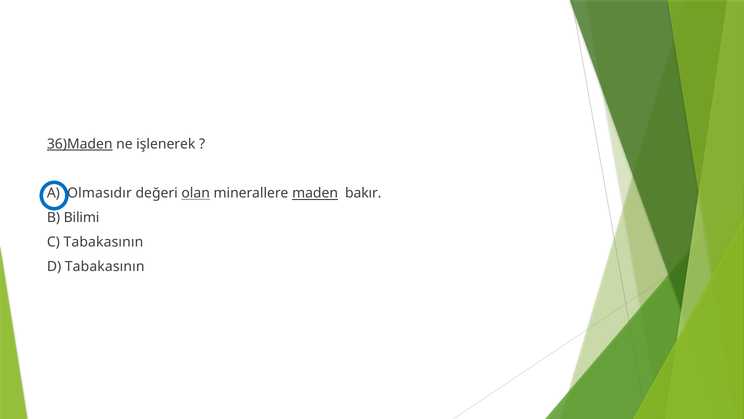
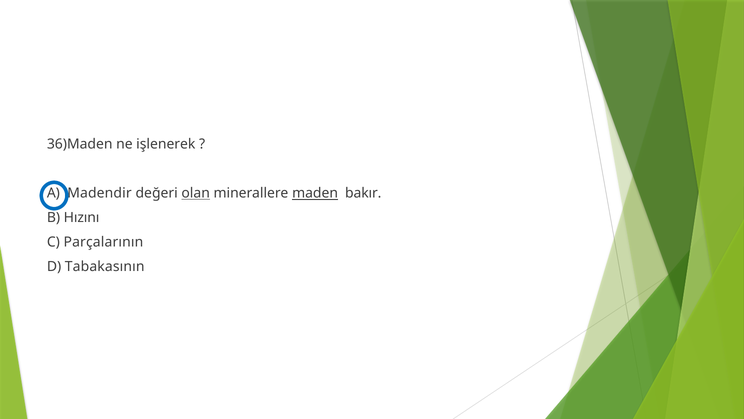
36)Maden underline: present -> none (80, 144)
Olmasıdır: Olmasıdır -> Madendir (99, 193)
Bilimi: Bilimi -> Hızını (82, 217)
C Tabakasının: Tabakasının -> Parçalarının (103, 242)
